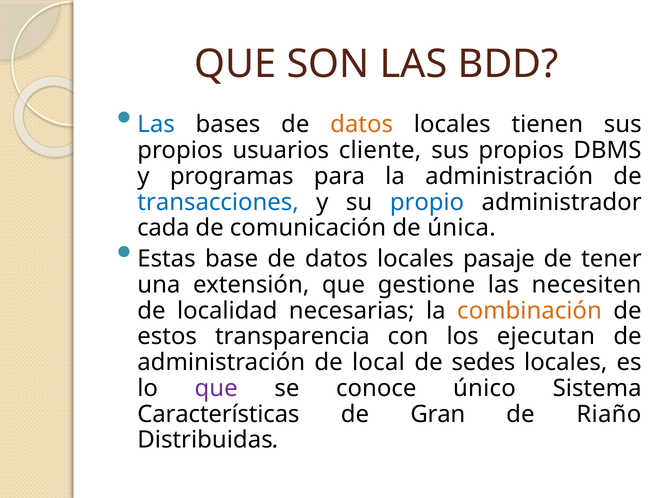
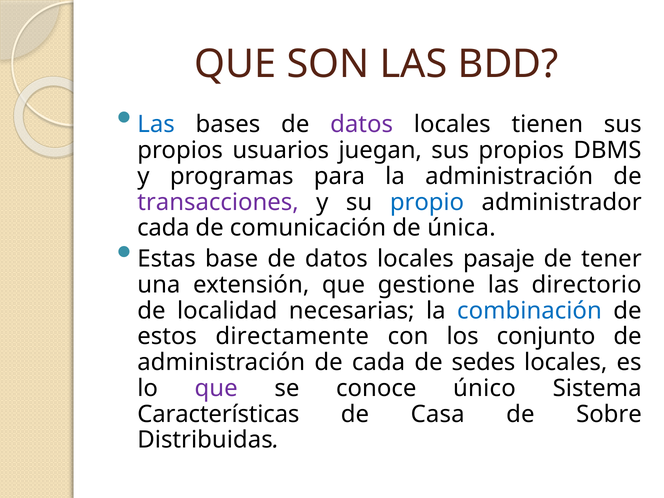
datos colour: orange -> purple (362, 124)
cliente: cliente -> juegan (380, 150)
transacciones colour: blue -> purple (218, 202)
necesiten: necesiten -> directorio (587, 285)
combinación colour: orange -> blue (529, 311)
transparencia: transparencia -> directamente (292, 336)
ejecutan: ejecutan -> conjunto (546, 336)
de local: local -> cada (379, 362)
Gran: Gran -> Casa (438, 414)
Riaño: Riaño -> Sobre (609, 414)
